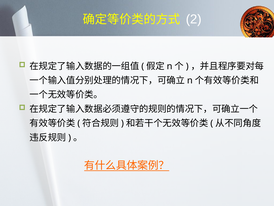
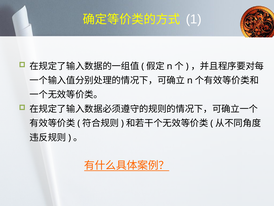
2: 2 -> 1 (194, 19)
